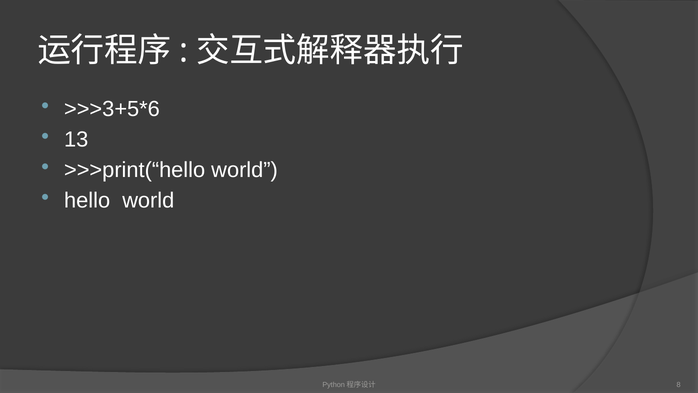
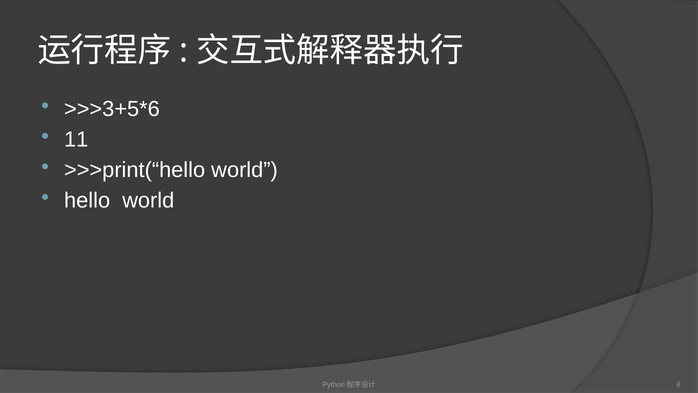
13: 13 -> 11 (76, 139)
